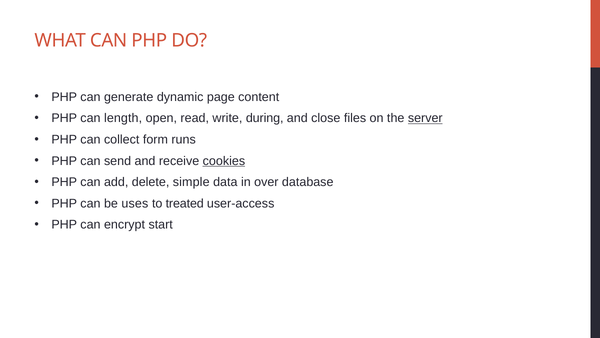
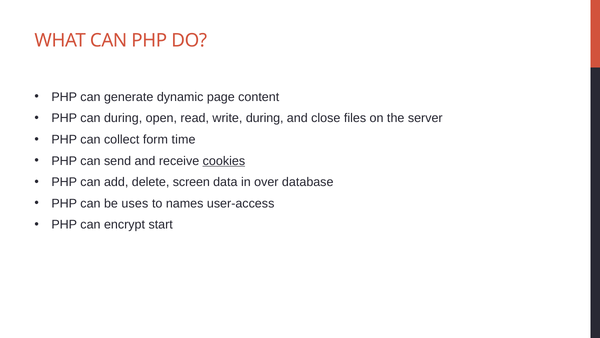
can length: length -> during (123, 118)
server underline: present -> none (425, 118)
runs: runs -> time (184, 139)
simple: simple -> screen (191, 182)
treated: treated -> names (185, 203)
